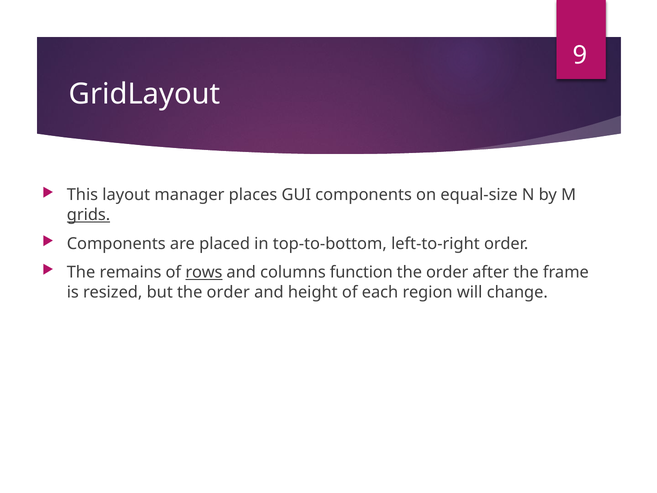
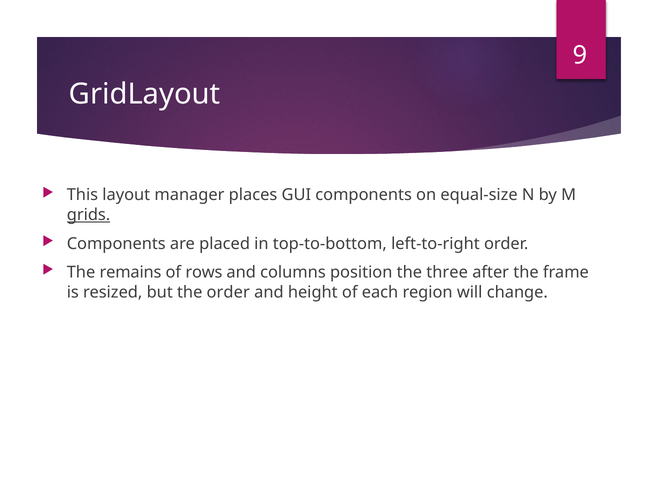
rows underline: present -> none (204, 272)
function: function -> position (361, 272)
order: order -> three (447, 272)
